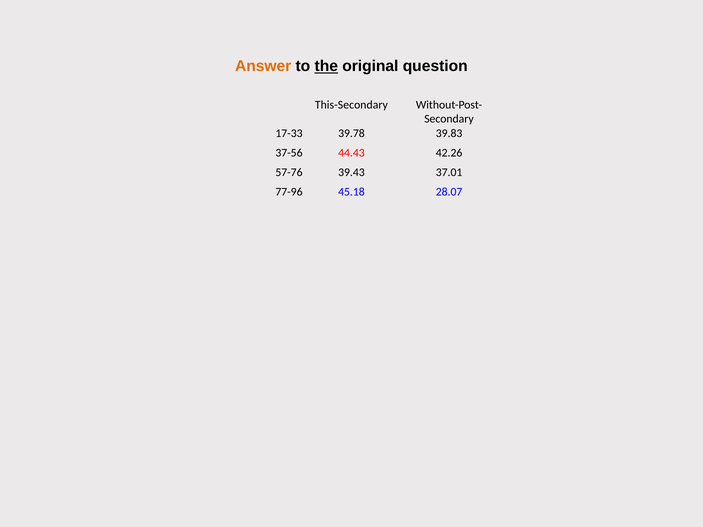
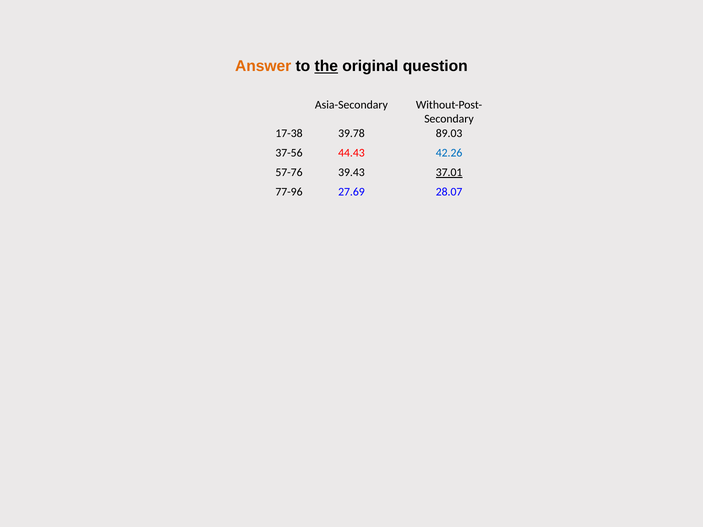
This-Secondary: This-Secondary -> Asia-Secondary (351, 105)
17-33: 17-33 -> 17-38 (289, 133)
39.83: 39.83 -> 89.03 (449, 133)
42.26 colour: black -> blue (449, 153)
37.01 underline: none -> present (449, 173)
45.18: 45.18 -> 27.69 (351, 192)
